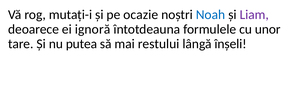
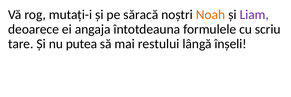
ocazie: ocazie -> săracă (141, 15)
Noah colour: blue -> orange (211, 15)
ignoră: ignoră -> angaja (93, 29)
unor: unor -> scriu (268, 29)
